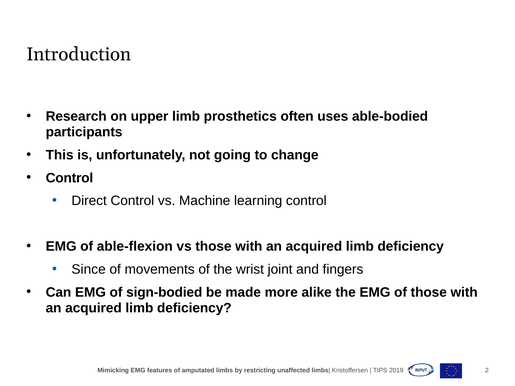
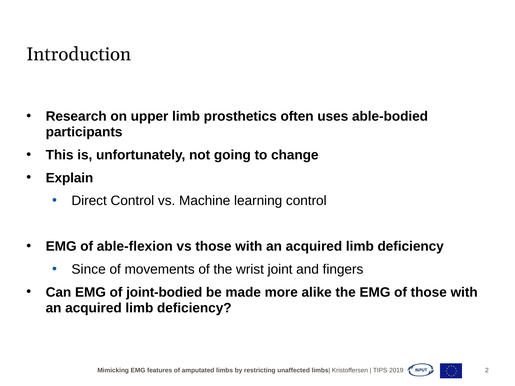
Control: Control -> Explain (69, 178)
sign-bodied: sign-bodied -> joint-bodied (164, 292)
